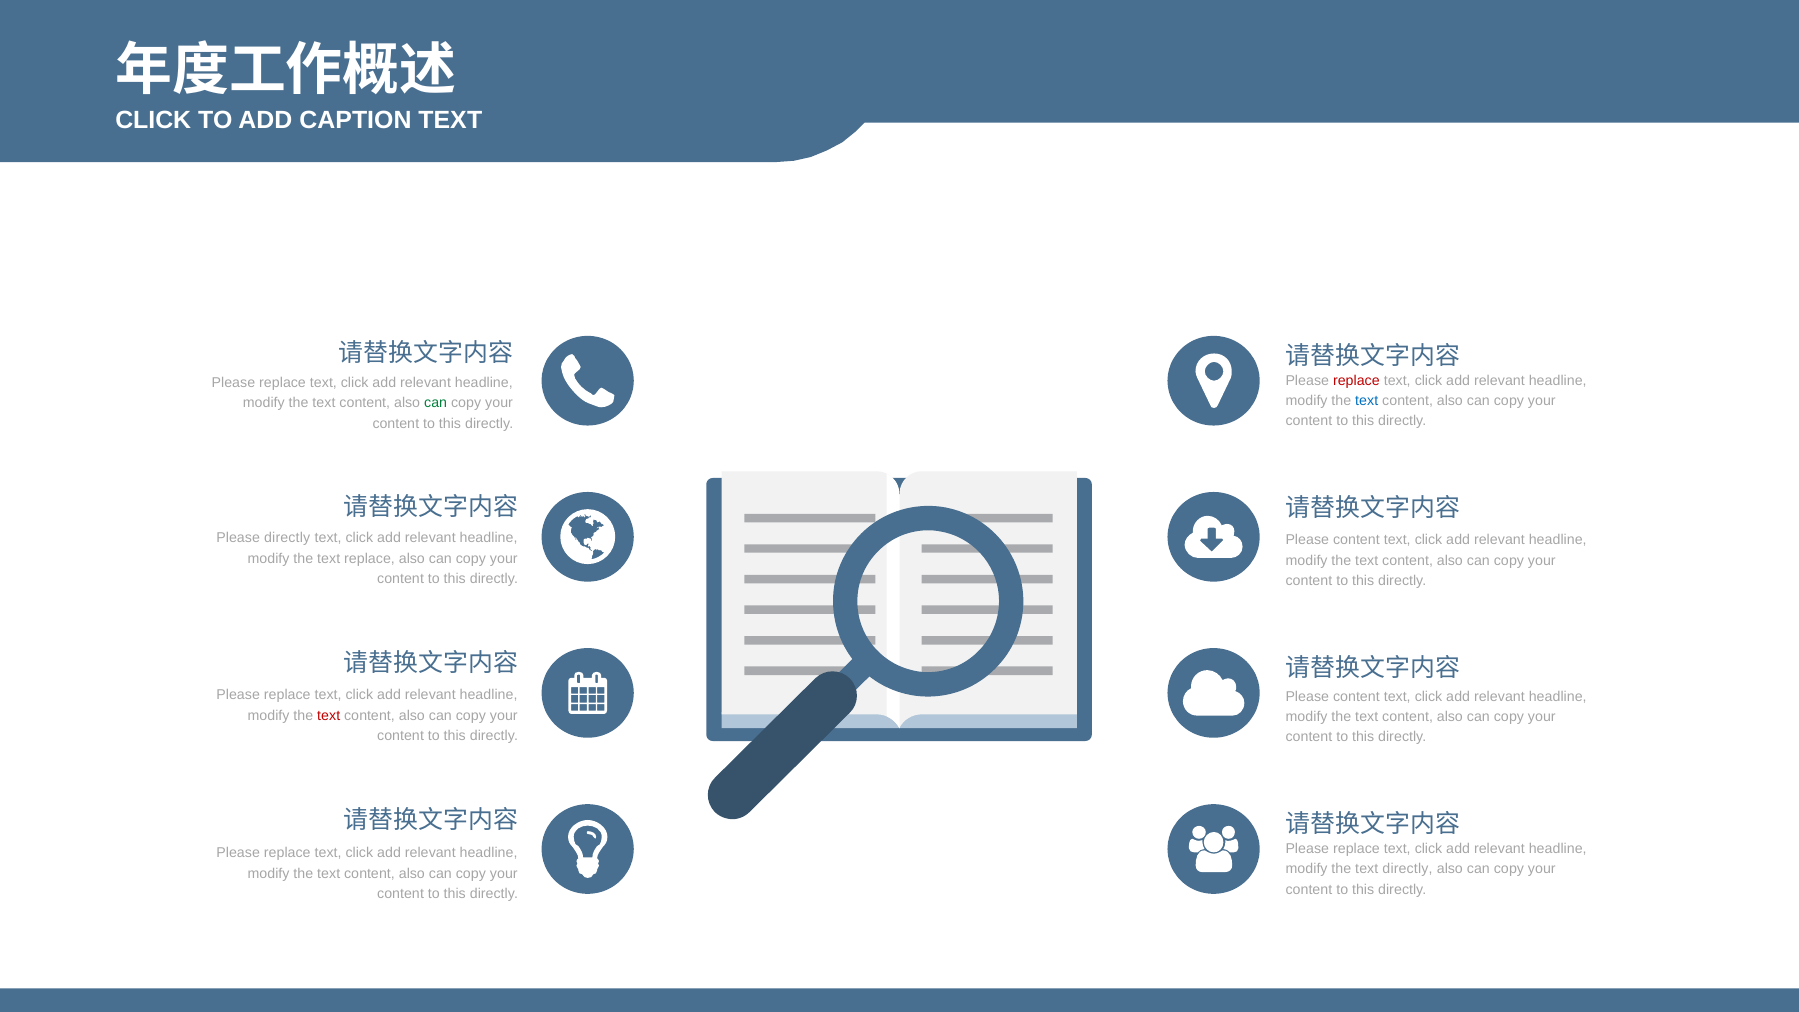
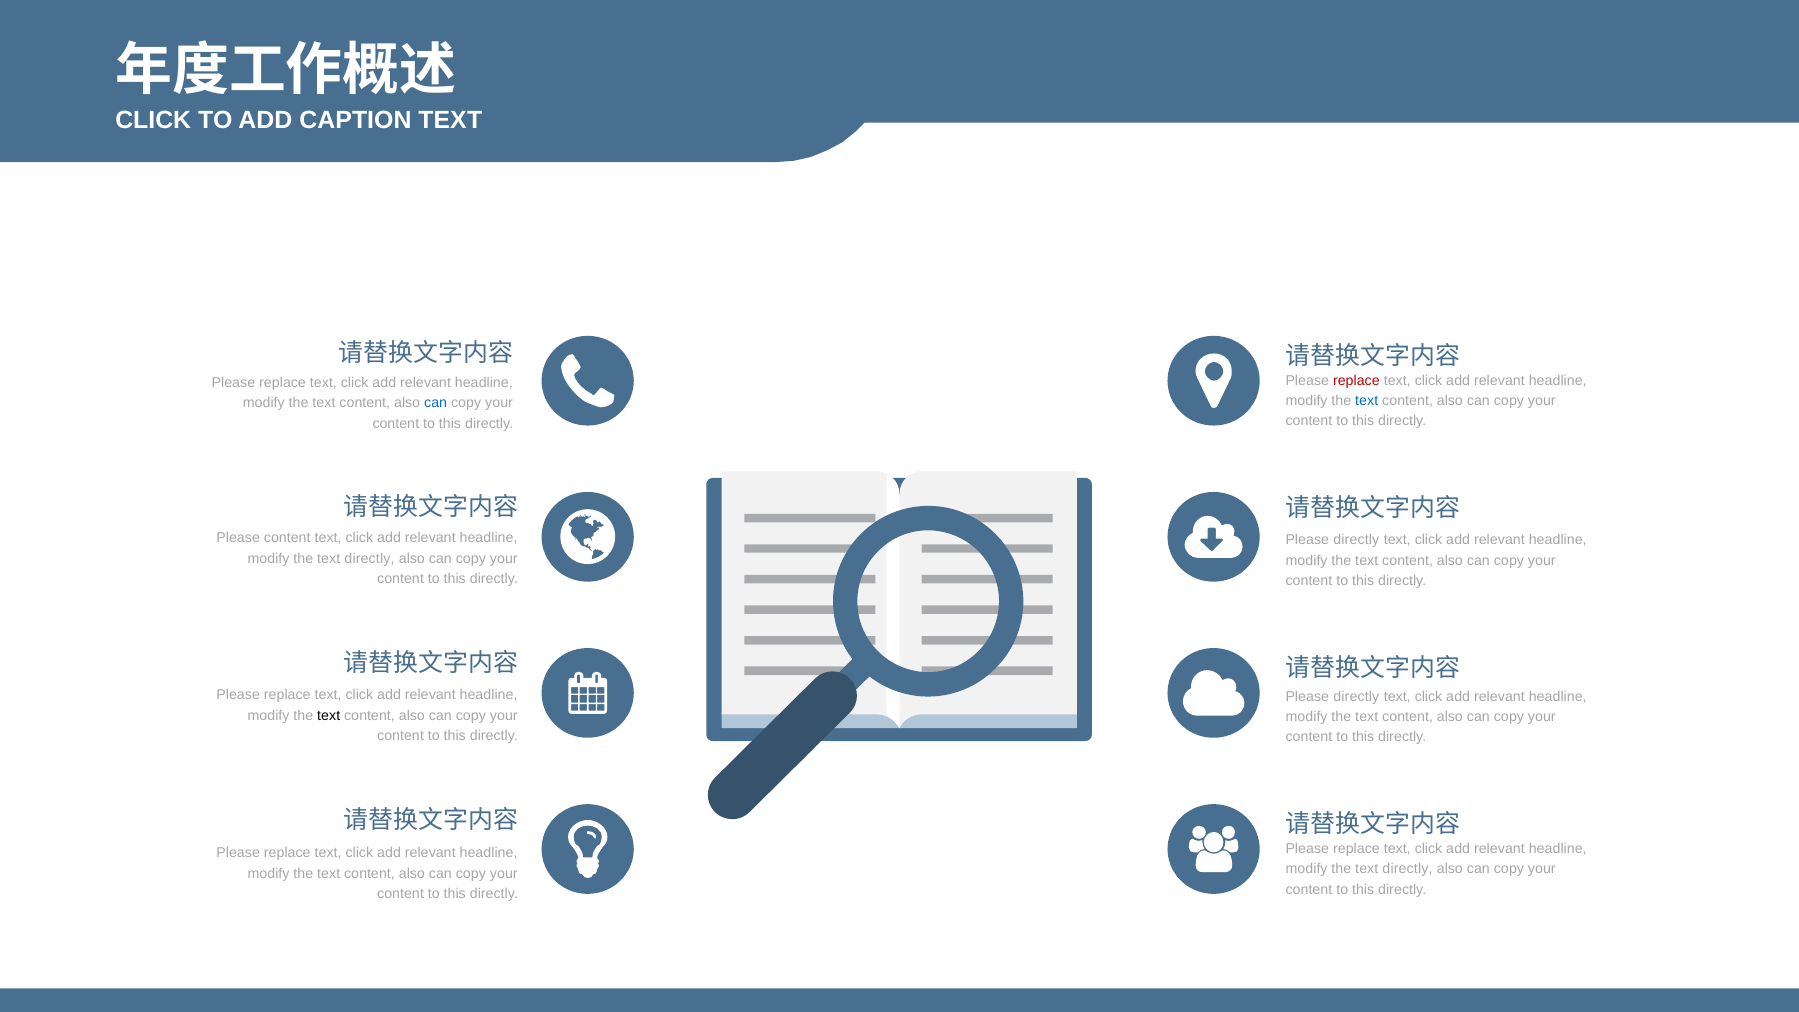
can colour: green -> blue (436, 403)
Please directly: directly -> content (287, 538)
content: content -> directly (1356, 540)
replace: replace -> directly (369, 559)
content: content -> directly (1356, 696)
text colour: red -> black (329, 715)
